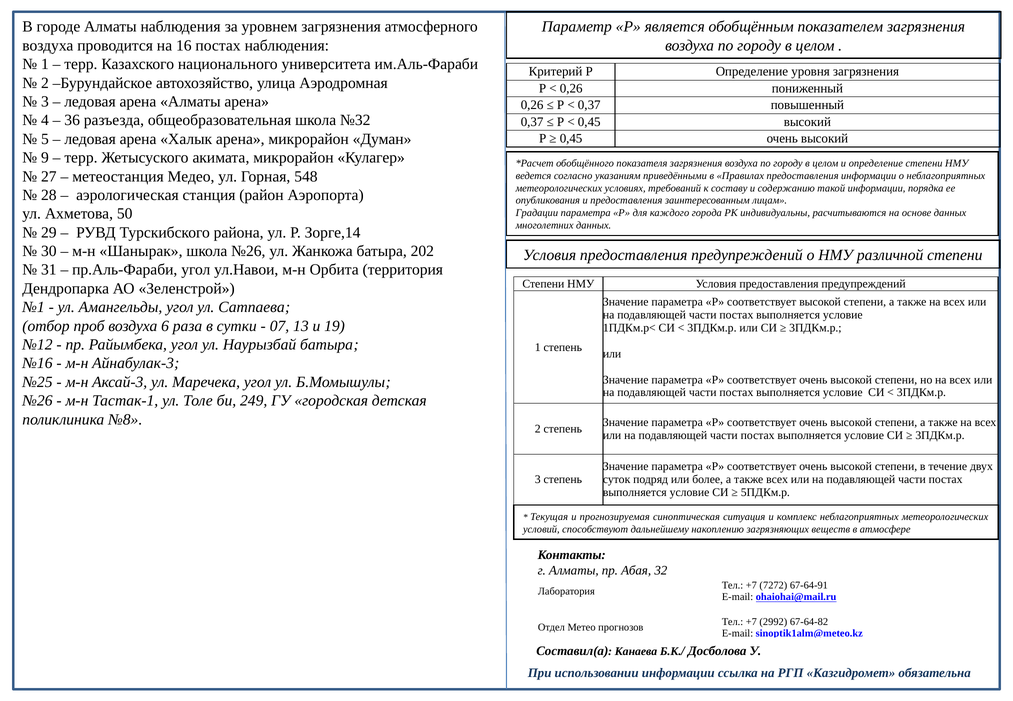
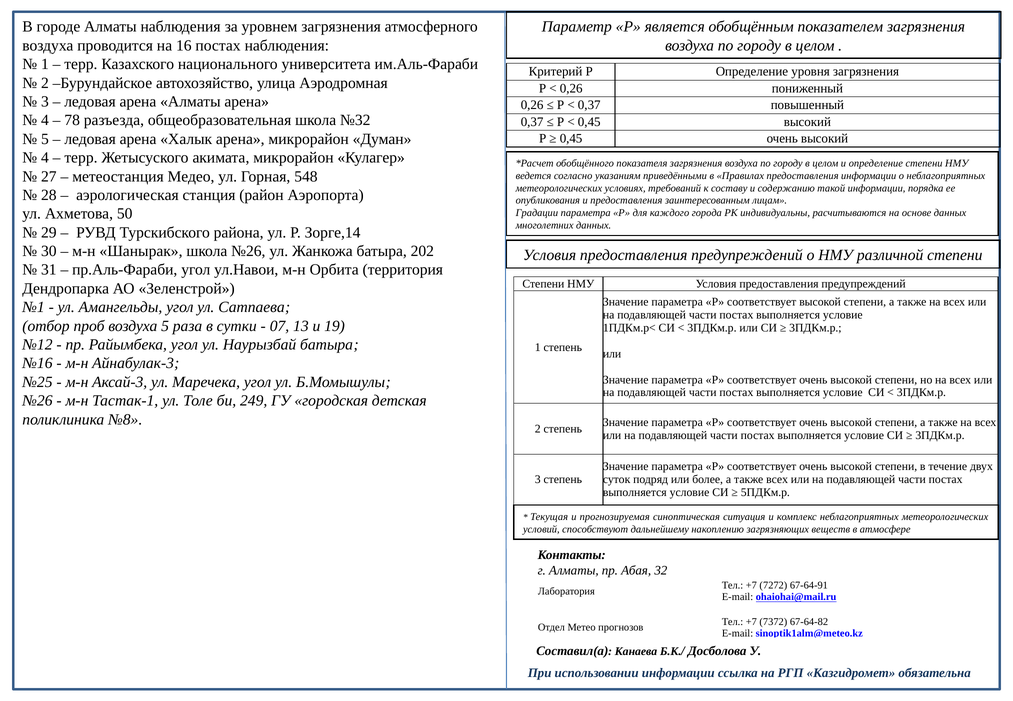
36: 36 -> 78 (72, 120)
9: 9 -> 4 (45, 158)
воздуха 6: 6 -> 5 (165, 326)
2992: 2992 -> 7372 (773, 622)
